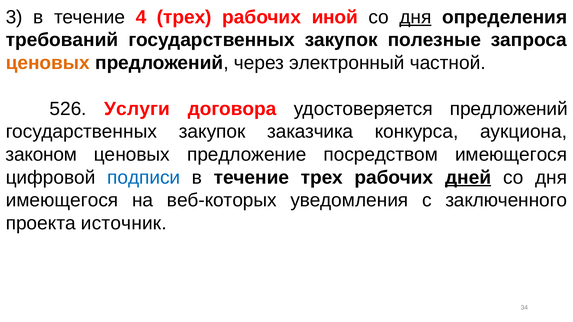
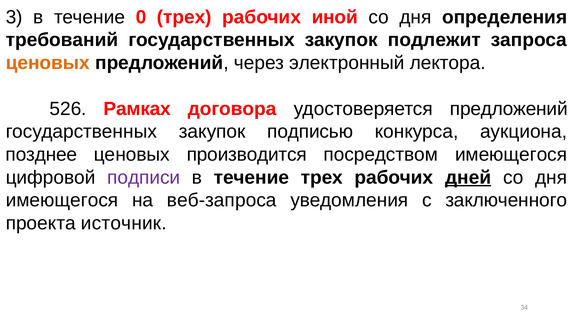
4: 4 -> 0 (141, 17)
дня underline: present -> none (415, 17)
полезные: полезные -> подлежит (434, 40)
частной: частной -> лектора (448, 63)
Услуги: Услуги -> Рамках (137, 109)
заказчика: заказчика -> подписью (310, 132)
законом: законом -> позднее (41, 155)
предложение: предложение -> производится (247, 155)
подписи colour: blue -> purple (144, 178)
веб-которых: веб-которых -> веб-запроса (222, 200)
